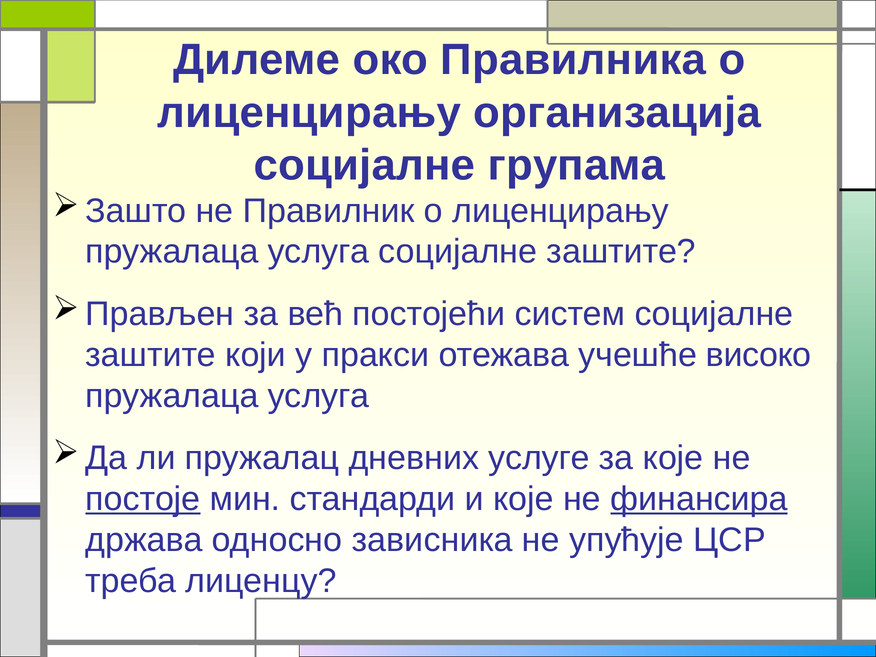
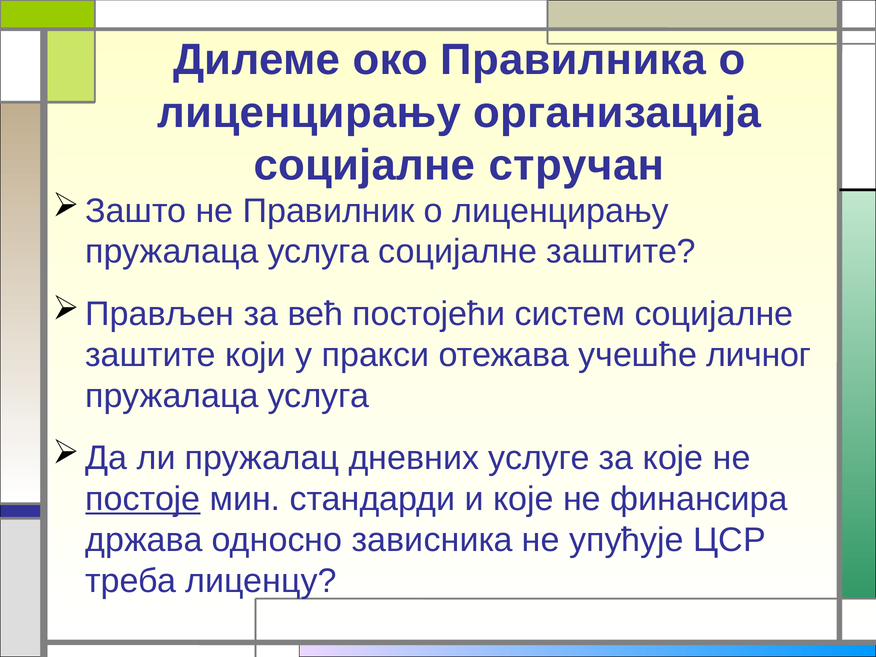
групама: групама -> стручан (576, 165)
високо: високо -> личног (759, 355)
финансира underline: present -> none (699, 499)
